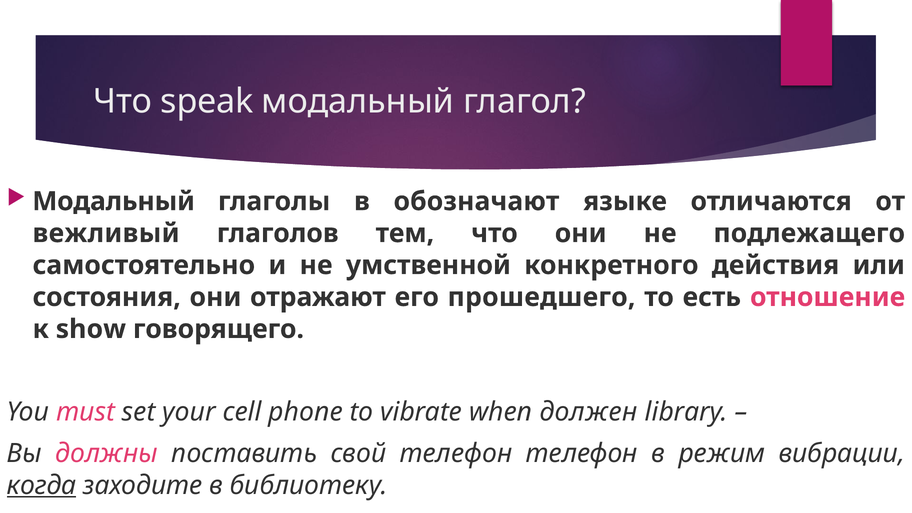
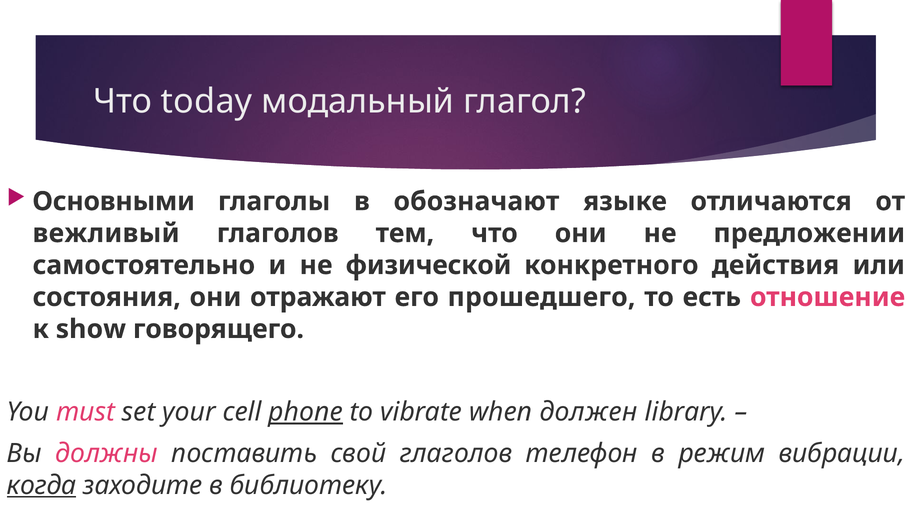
speak: speak -> today (207, 102)
Модальный: Модальный -> Основными (114, 201)
подлежащего: подлежащего -> предложении (809, 233)
умственной: умственной -> физической (428, 265)
phone underline: none -> present (306, 412)
свой телефон: телефон -> глаголов (456, 453)
